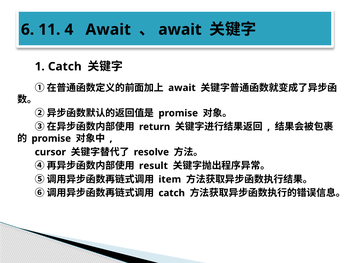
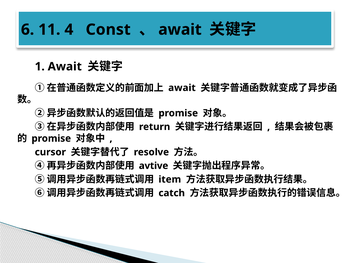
4 Await: Await -> Const (108, 30)
1 Catch: Catch -> Await (65, 66)
result: result -> avtive (154, 165)
